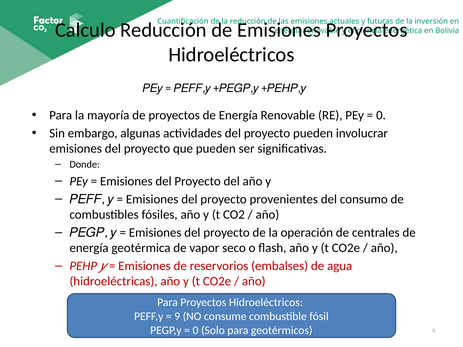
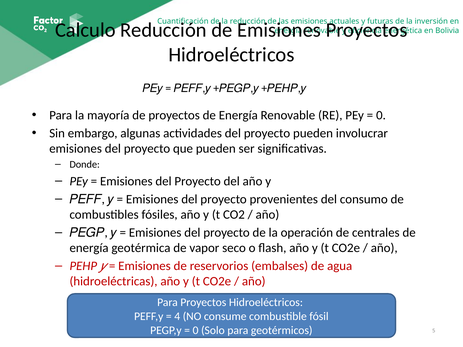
9: 9 -> 4 (177, 317)
